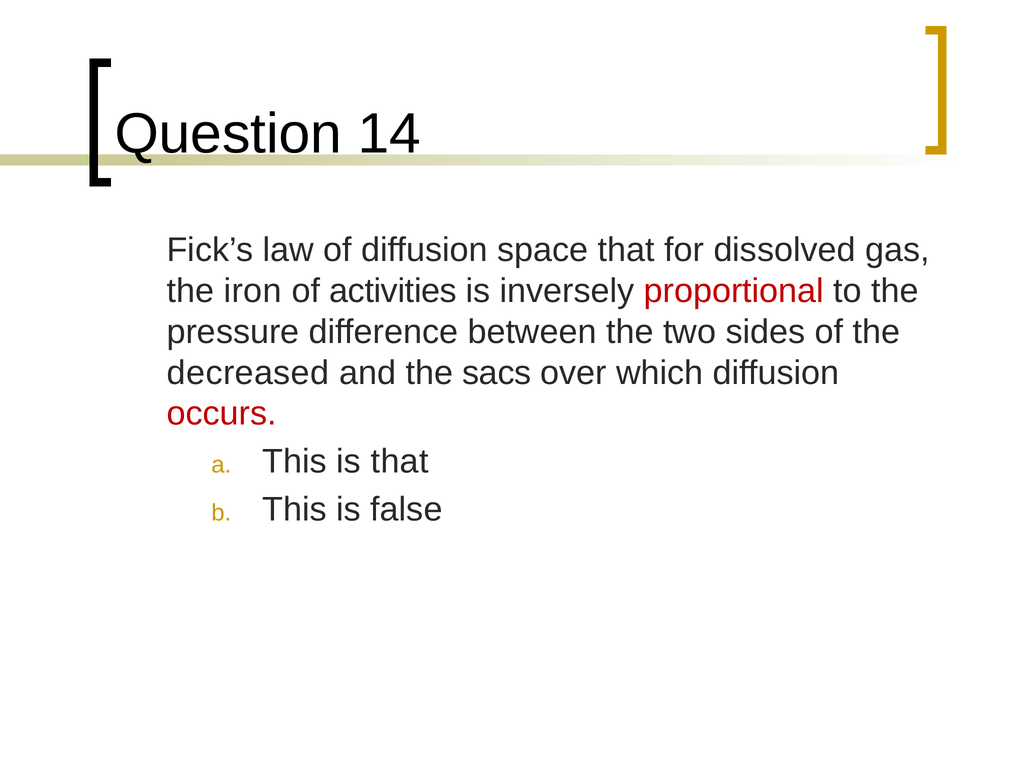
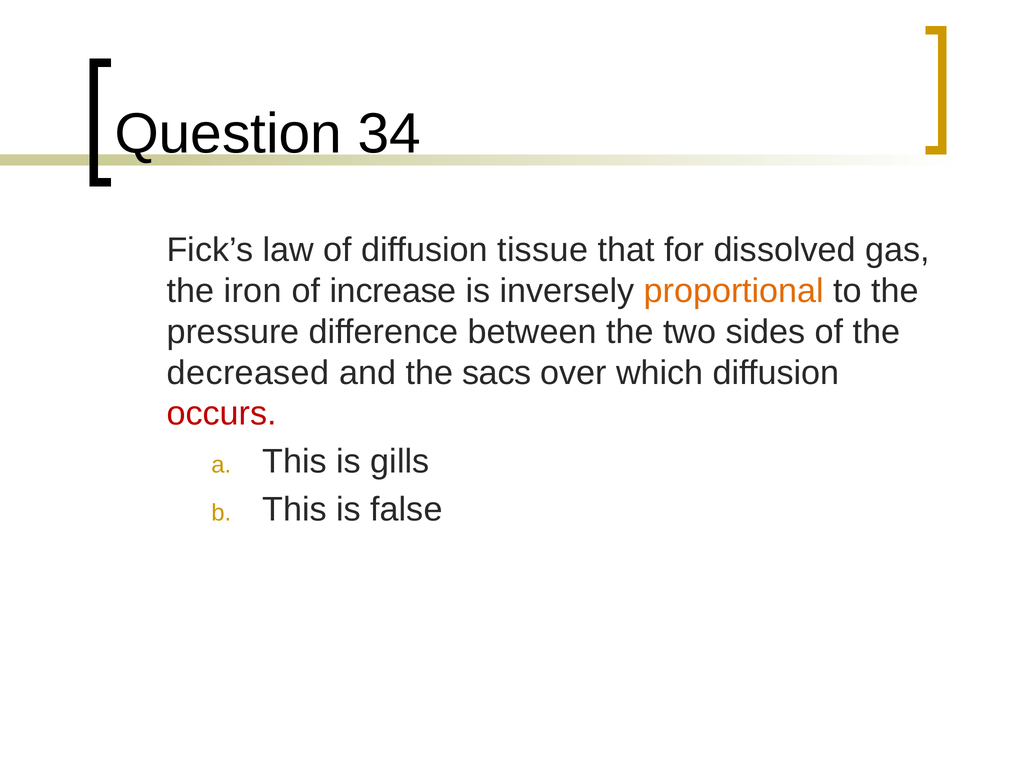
14: 14 -> 34 (389, 134)
space: space -> tissue (543, 250)
activities: activities -> increase (393, 291)
proportional colour: red -> orange (734, 291)
is that: that -> gills (400, 461)
